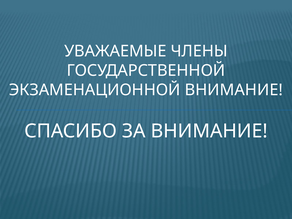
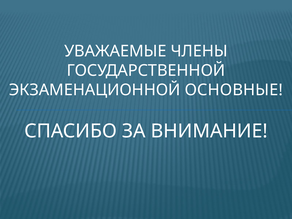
ЭКЗАМЕНАЦИОННОЙ ВНИМАНИЕ: ВНИМАНИЕ -> ОСНОВНЫЕ (234, 90)
